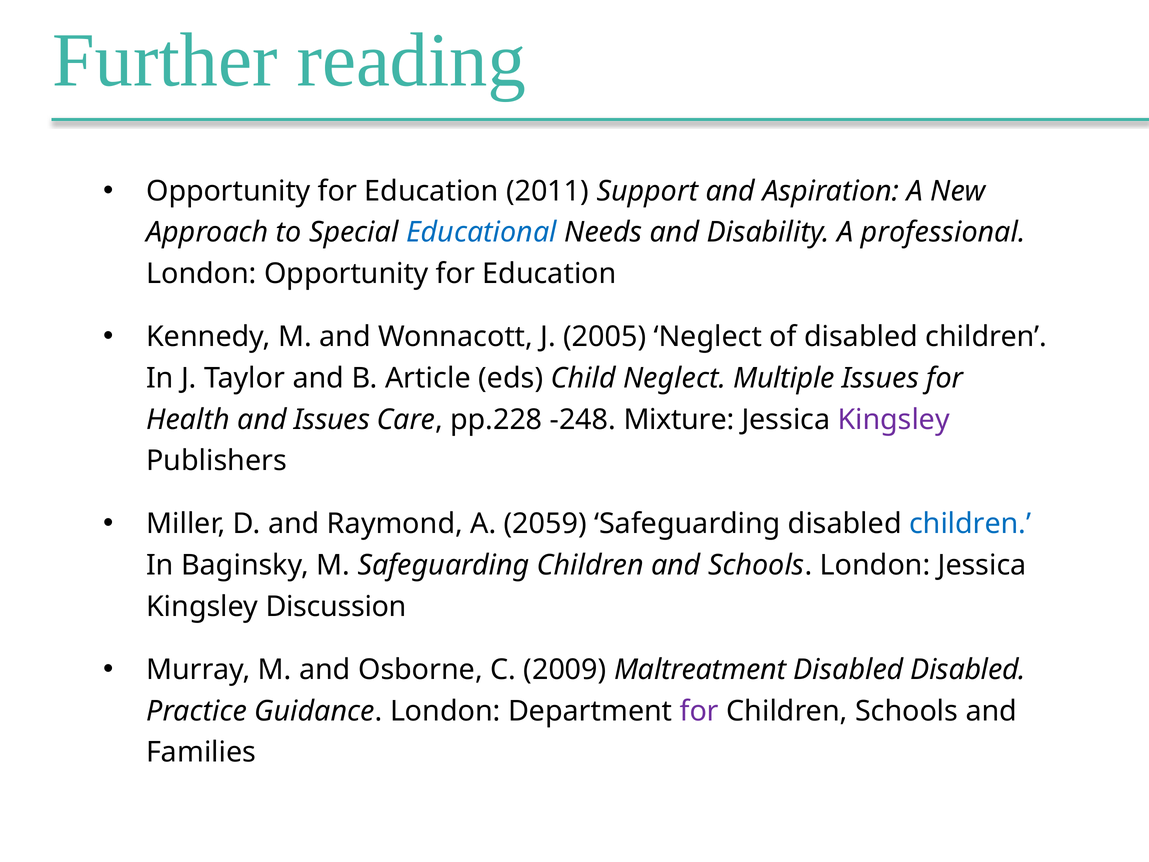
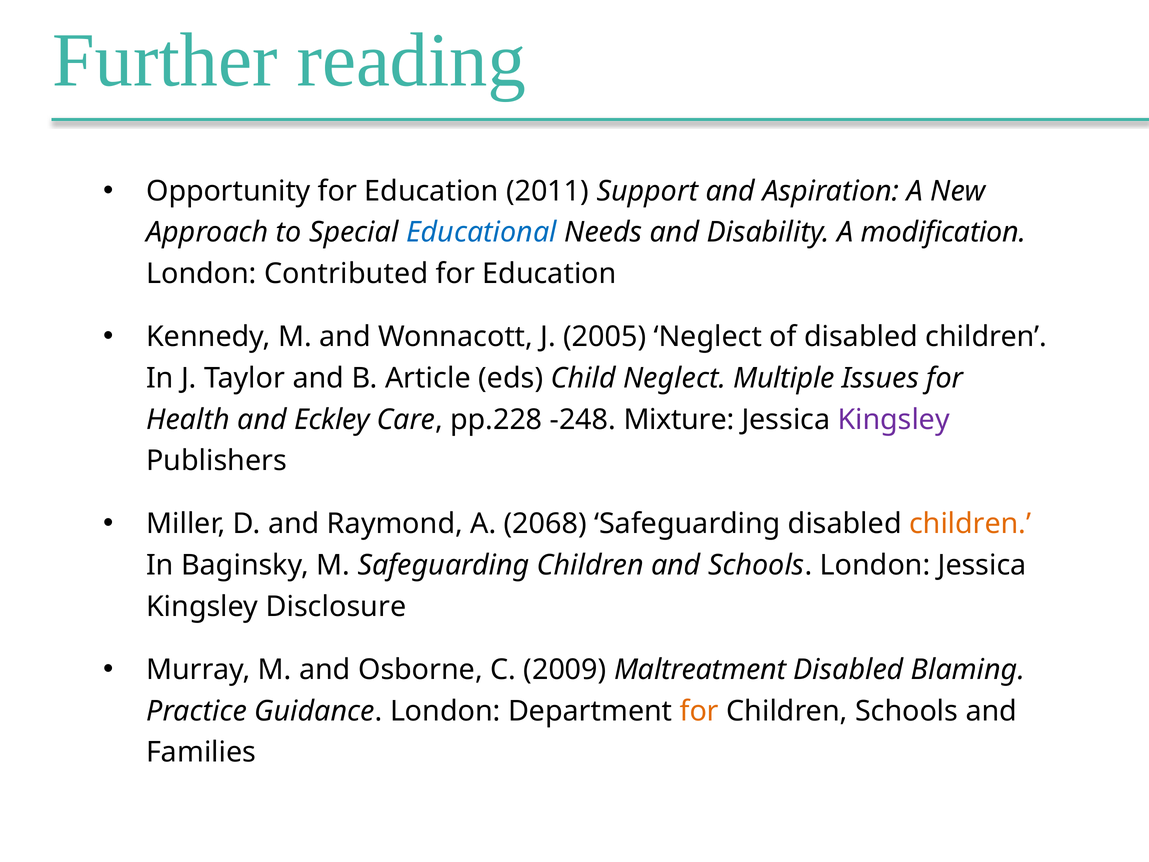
professional: professional -> modification (943, 232)
London Opportunity: Opportunity -> Contributed (346, 274)
and Issues: Issues -> Eckley (332, 419)
2059: 2059 -> 2068 (545, 524)
children colour: blue -> orange (970, 524)
Discussion: Discussion -> Disclosure (336, 607)
Disabled Disabled: Disabled -> Blaming (968, 670)
for colour: purple -> orange (699, 711)
